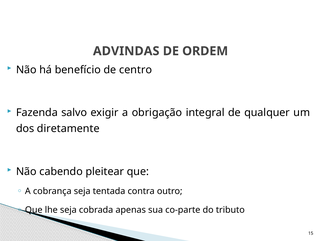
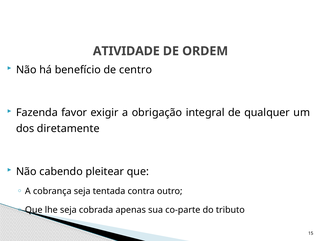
ADVINDAS: ADVINDAS -> ATIVIDADE (126, 51)
salvo: salvo -> favor (74, 112)
